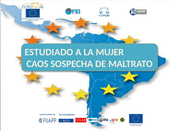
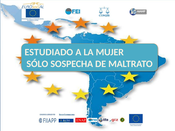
CAOS: CAOS -> SÓLO (37, 64)
